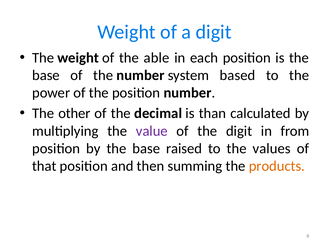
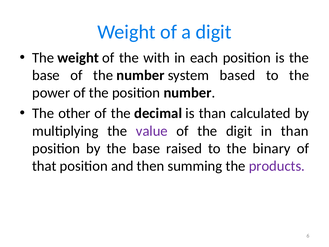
able: able -> with (157, 58)
in from: from -> than (295, 131)
values: values -> binary (272, 148)
products colour: orange -> purple (277, 166)
